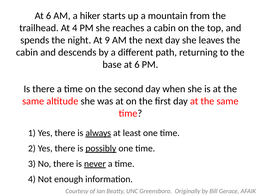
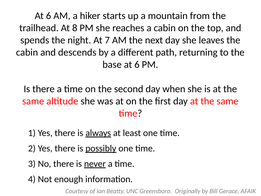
4: 4 -> 8 (75, 28)
9: 9 -> 7 (107, 40)
